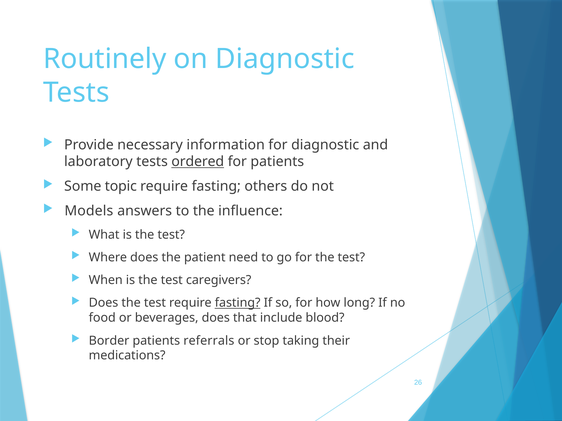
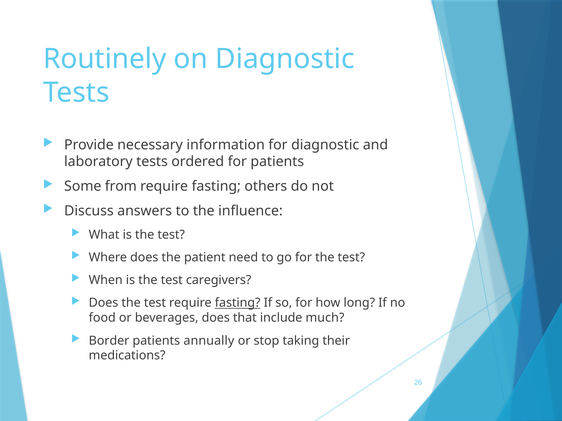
ordered underline: present -> none (198, 162)
topic: topic -> from (121, 187)
Models: Models -> Discuss (89, 211)
blood: blood -> much (325, 318)
referrals: referrals -> annually (209, 341)
